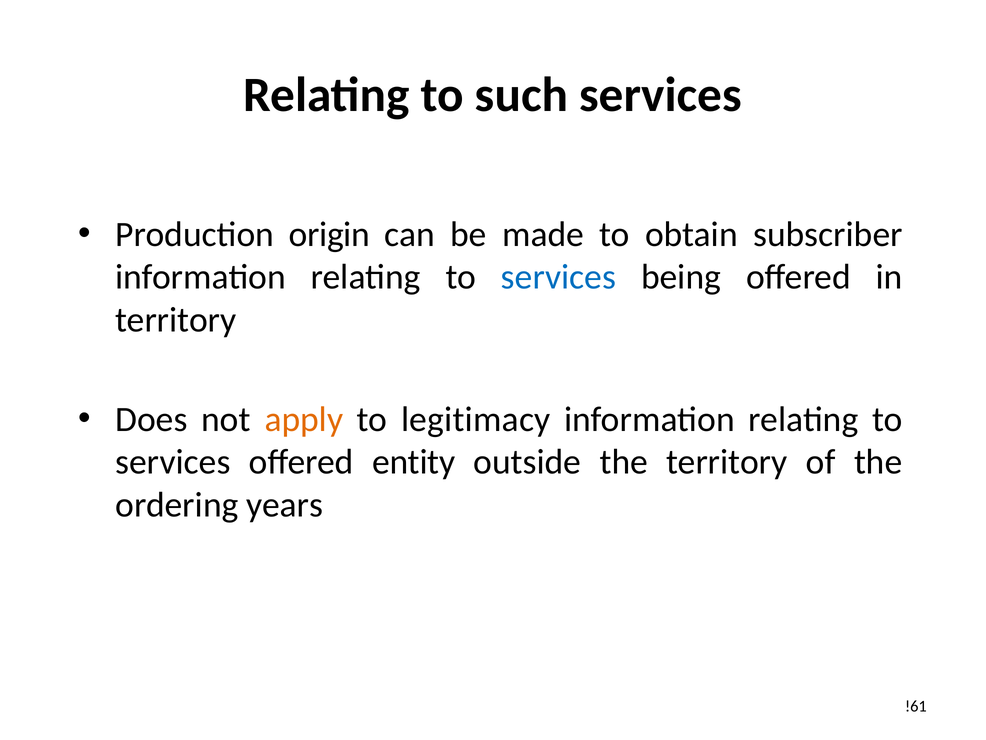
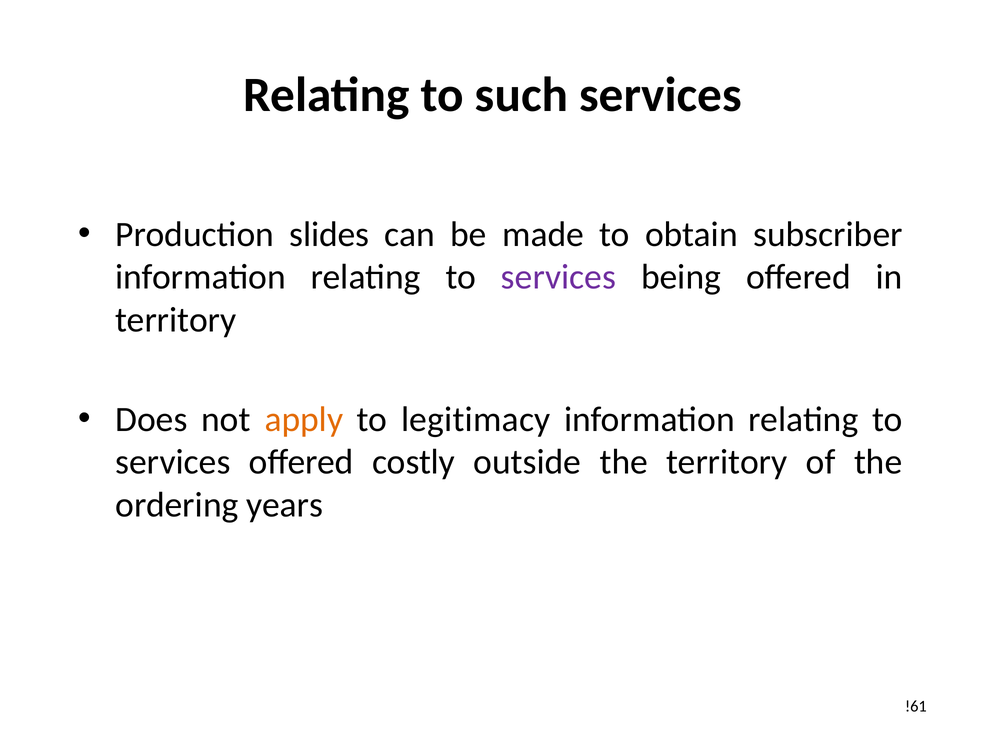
origin: origin -> slides (329, 234)
services colour: blue -> purple (559, 277)
entity: entity -> costly (414, 462)
